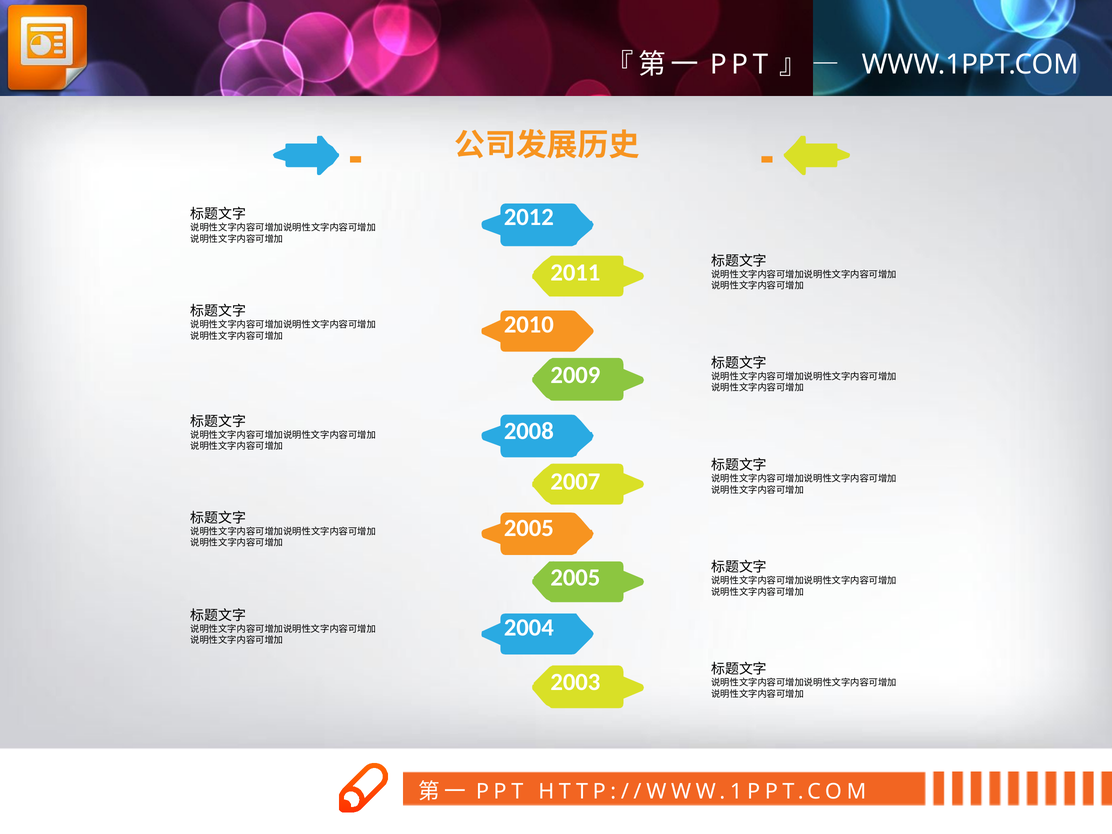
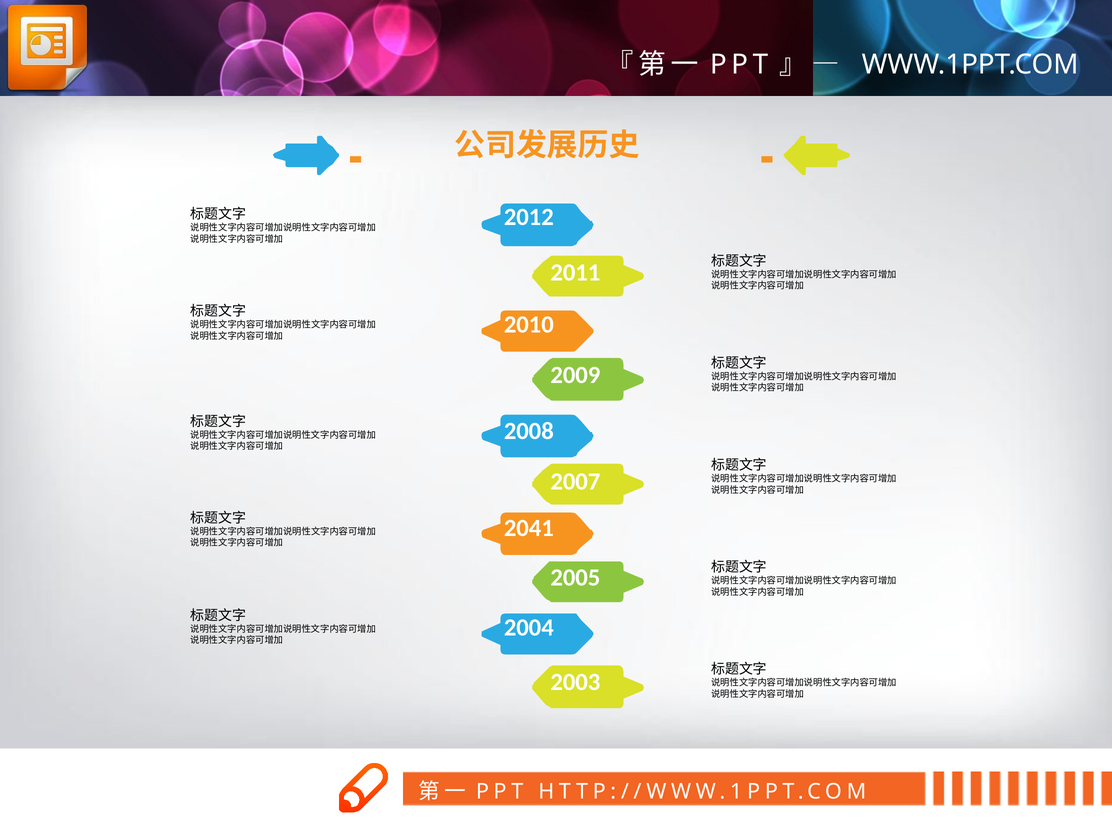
2005: 2005 -> 2041 (529, 528)
